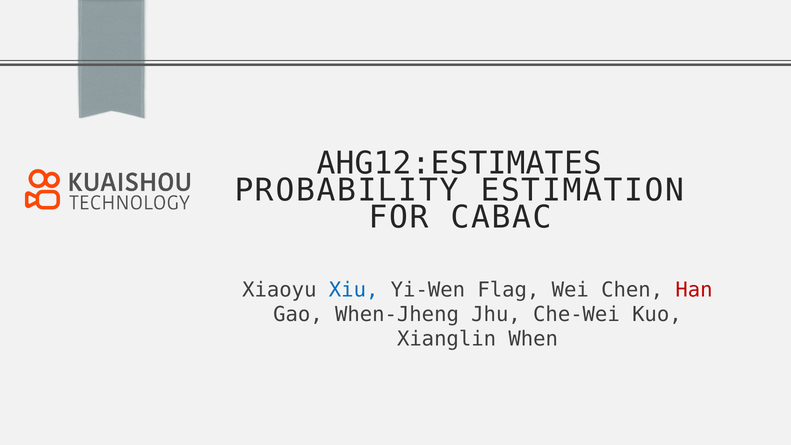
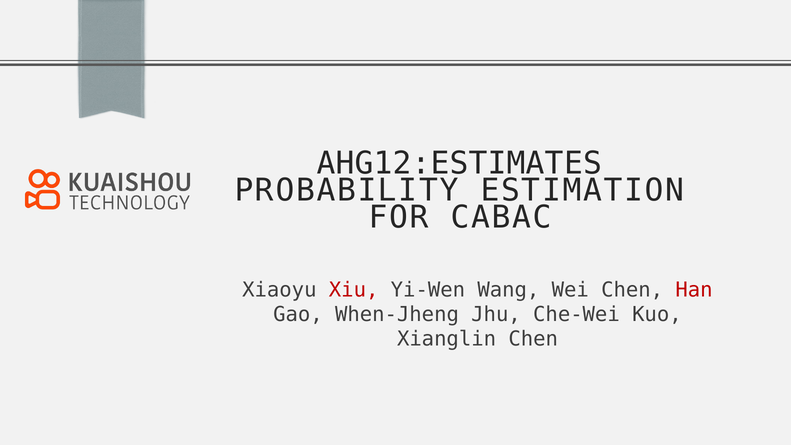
Xiu colour: blue -> red (354, 290)
Flag: Flag -> Wang (508, 290)
Xianglin When: When -> Chen (533, 339)
